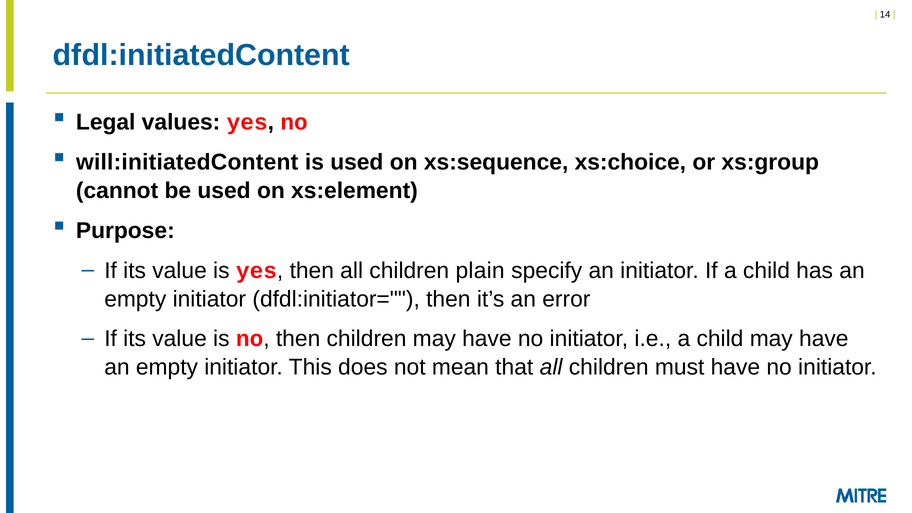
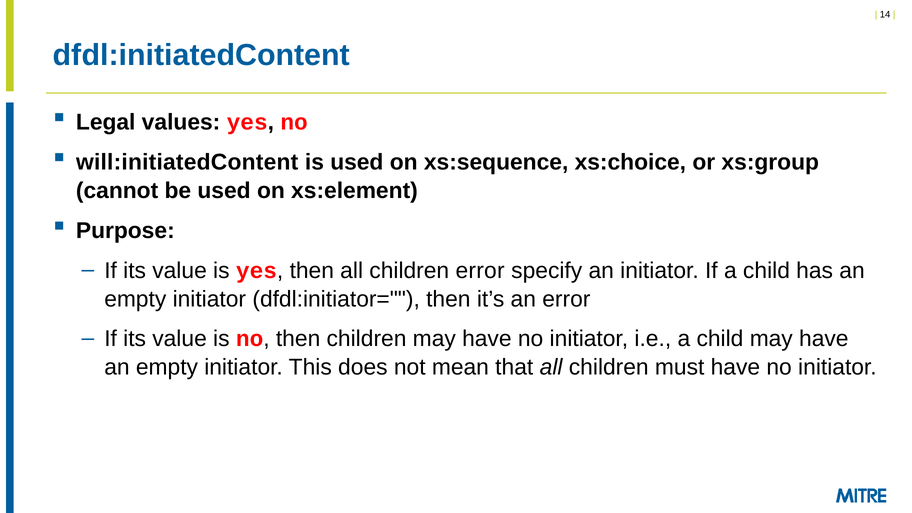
children plain: plain -> error (480, 271)
